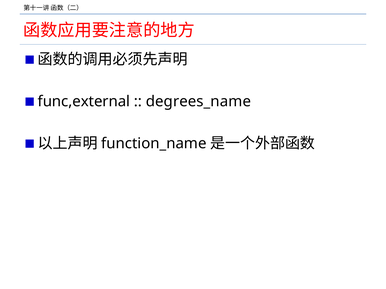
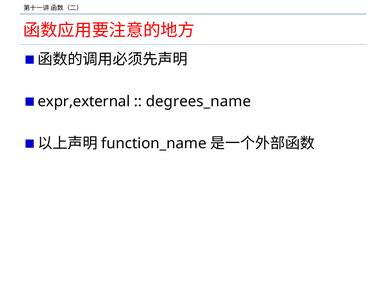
func,external: func,external -> expr,external (84, 102)
